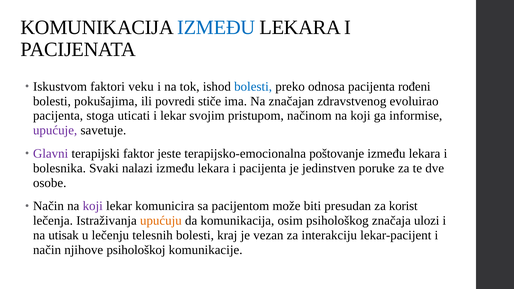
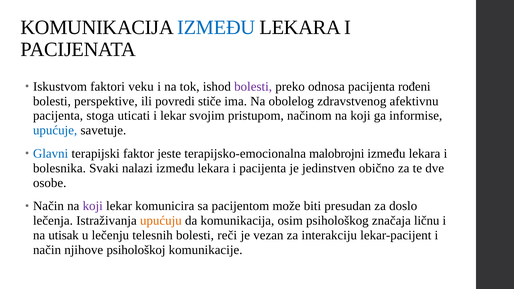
bolesti colour: blue -> purple (253, 87)
pokušajima: pokušajima -> perspektive (106, 101)
značajan: značajan -> obolelog (291, 101)
evoluirao: evoluirao -> afektivnu (414, 101)
upućuje colour: purple -> blue (55, 130)
Glavni colour: purple -> blue (51, 154)
poštovanje: poštovanje -> malobrojni (337, 154)
poruke: poruke -> obično (377, 168)
korist: korist -> doslo (403, 206)
ulozi: ulozi -> ličnu (427, 221)
kraj: kraj -> reči (227, 235)
